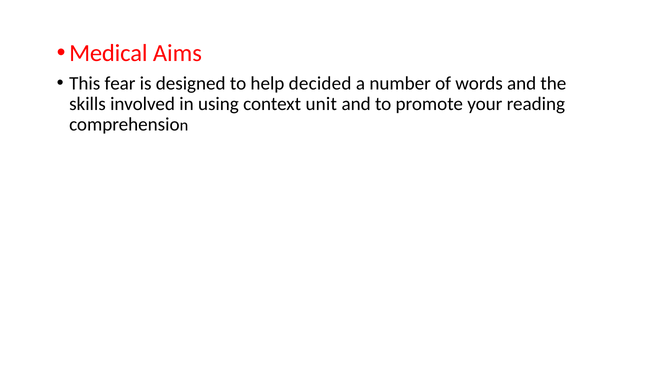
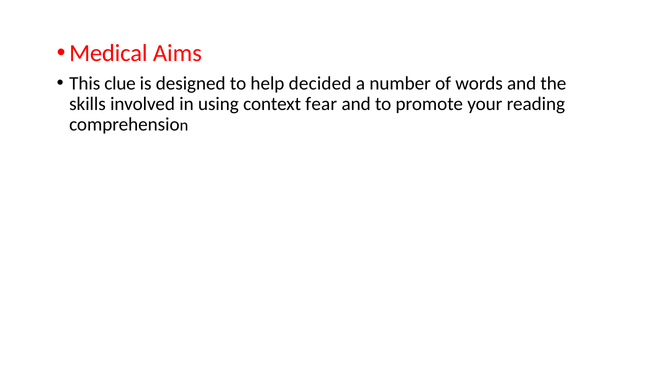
fear: fear -> clue (120, 83)
unit: unit -> fear (321, 104)
